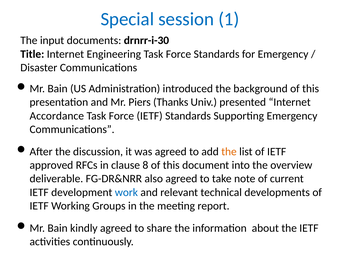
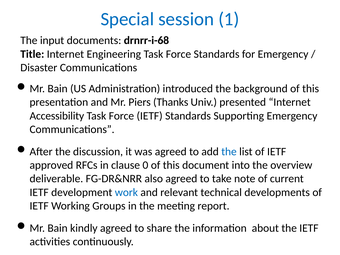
drnrr-i-30: drnrr-i-30 -> drnrr-i-68 (146, 40)
Accordance: Accordance -> Accessibility (57, 116)
the colour: orange -> blue (229, 152)
8: 8 -> 0 (145, 165)
